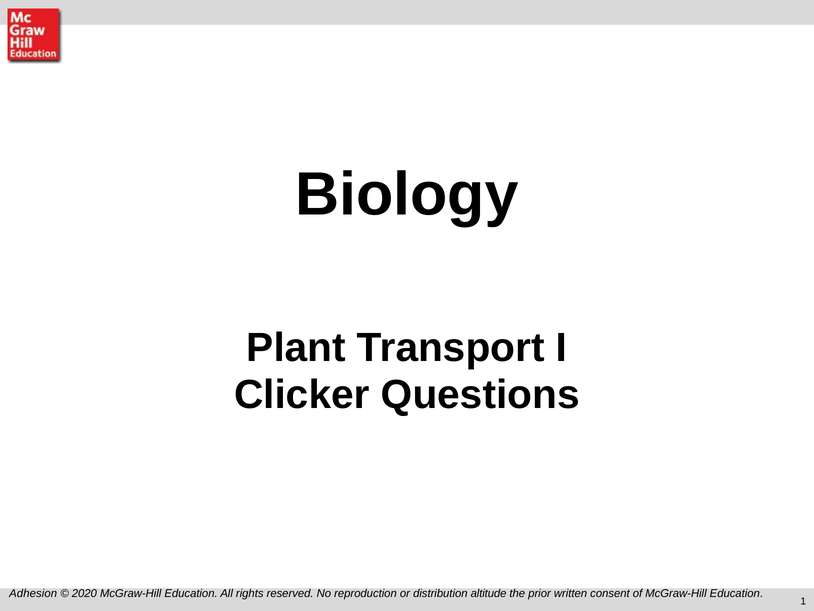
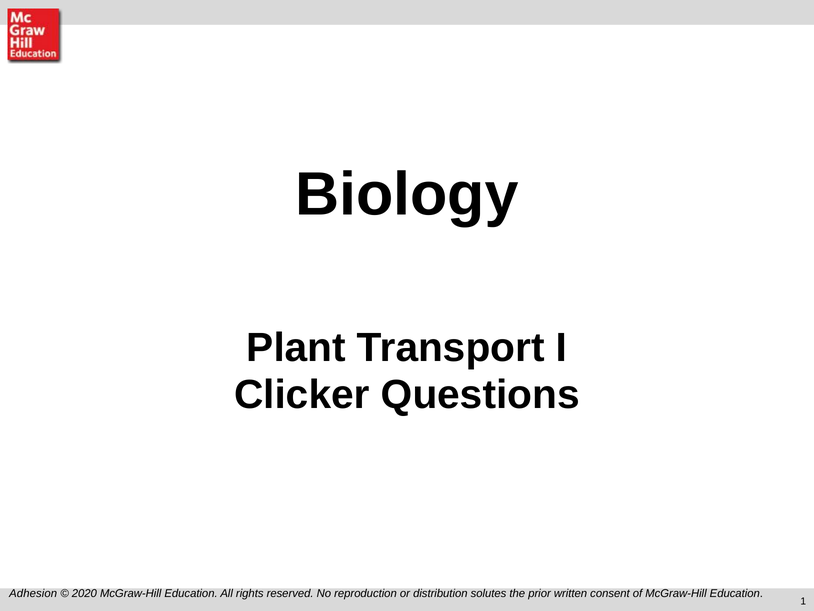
altitude: altitude -> solutes (489, 593)
